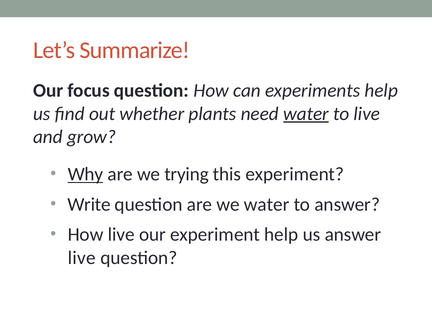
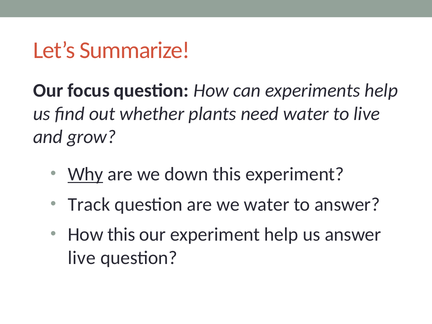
water underline: present -> none (306, 114)
trying: trying -> down (186, 174)
Write: Write -> Track (89, 204)
How live: live -> this (121, 235)
